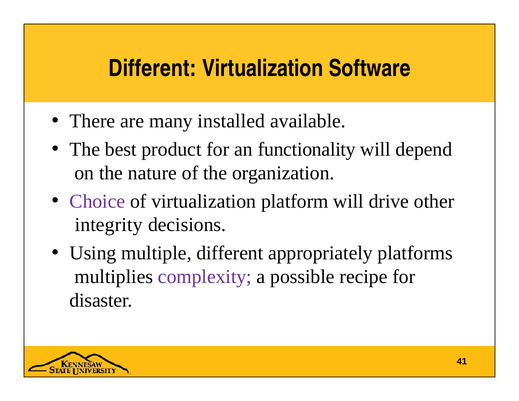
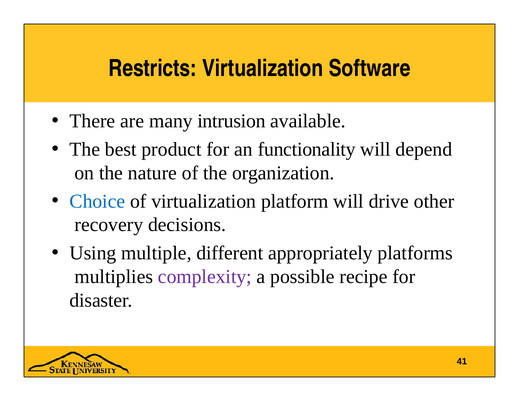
Different: Different -> Restricts (153, 68)
installed: installed -> intrusion (232, 121)
Choice colour: purple -> blue (97, 201)
integrity: integrity -> recovery (109, 225)
